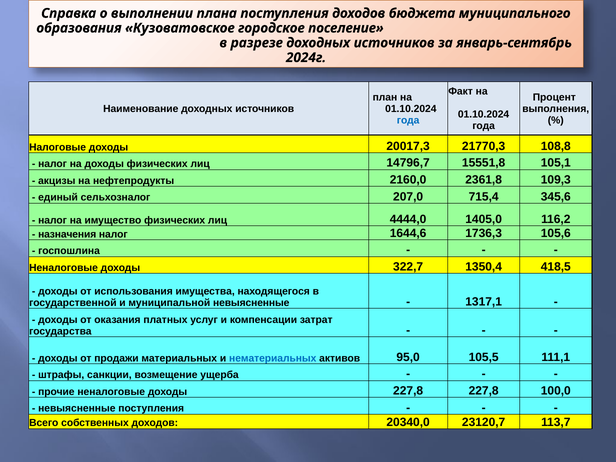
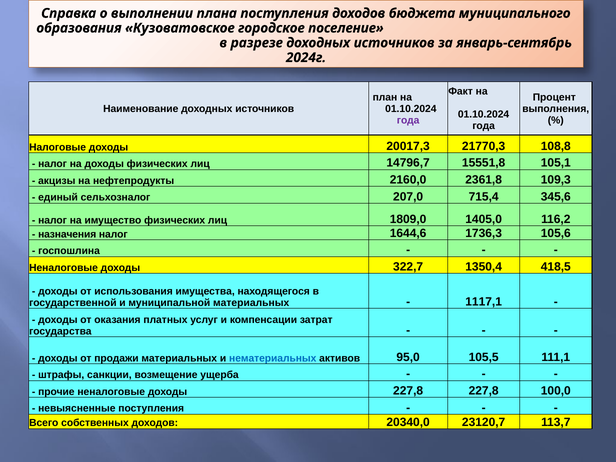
года colour: blue -> purple (408, 120)
4444,0: 4444,0 -> 1809,0 (408, 219)
муниципальной невыясненные: невыясненные -> материальных (251, 303)
1317,1: 1317,1 -> 1117,1 (484, 302)
